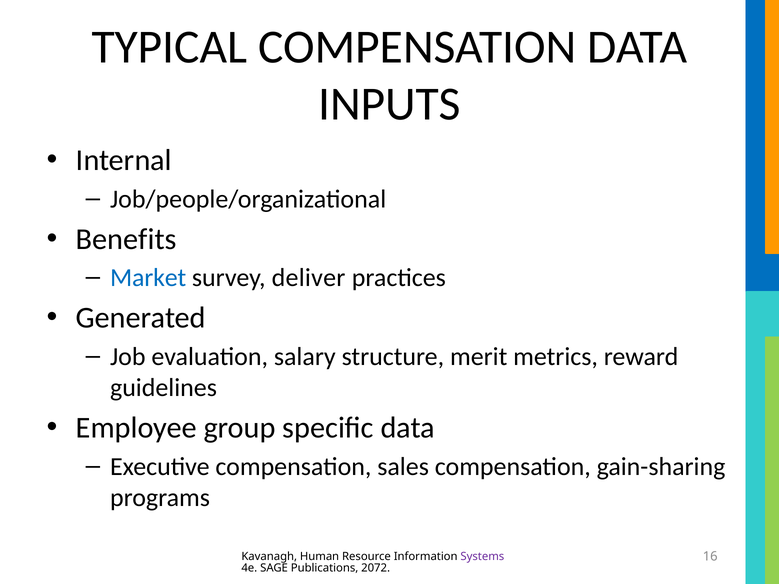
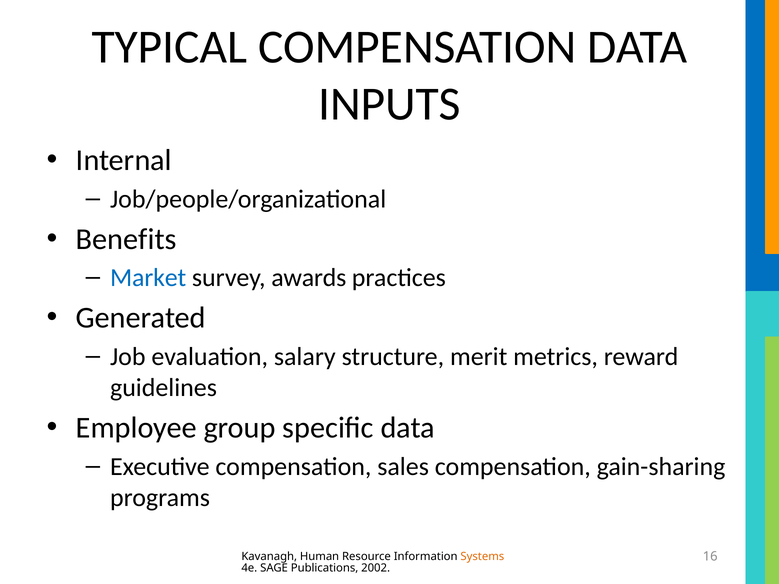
deliver: deliver -> awards (309, 278)
Systems colour: purple -> orange (482, 557)
2072: 2072 -> 2002 (376, 568)
